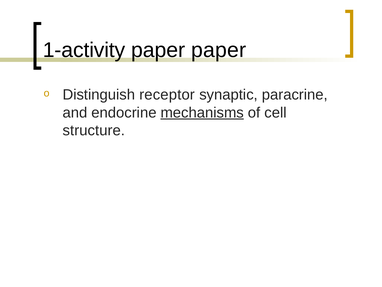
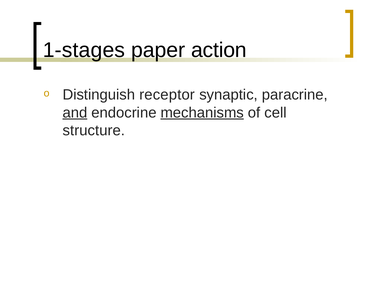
1-activity: 1-activity -> 1-stages (84, 50)
paper paper: paper -> action (219, 50)
and underline: none -> present (75, 112)
